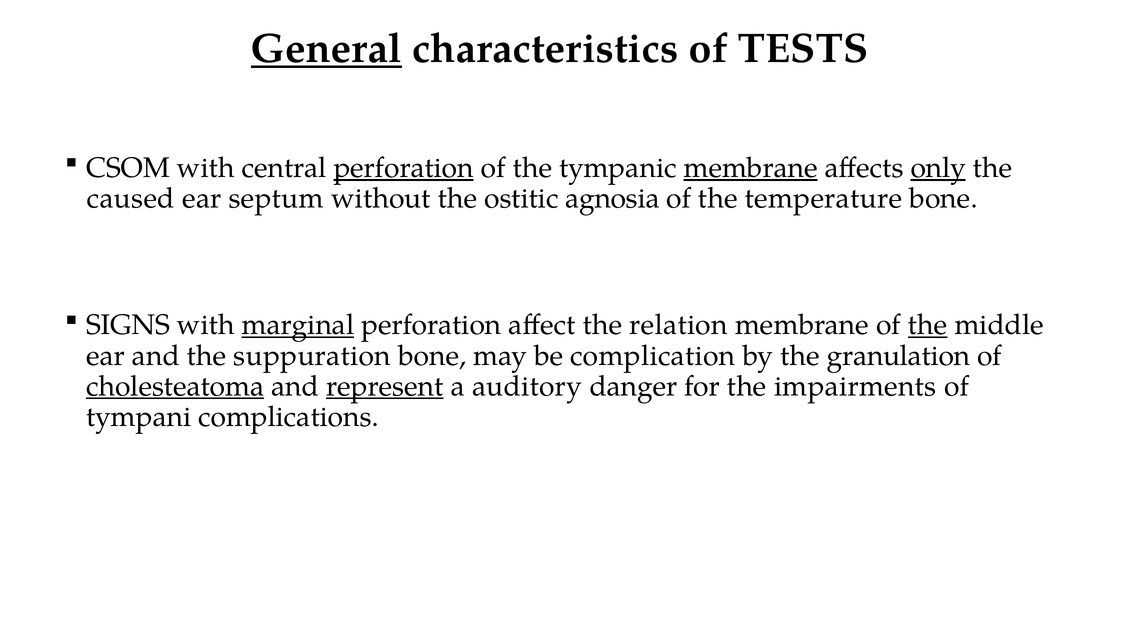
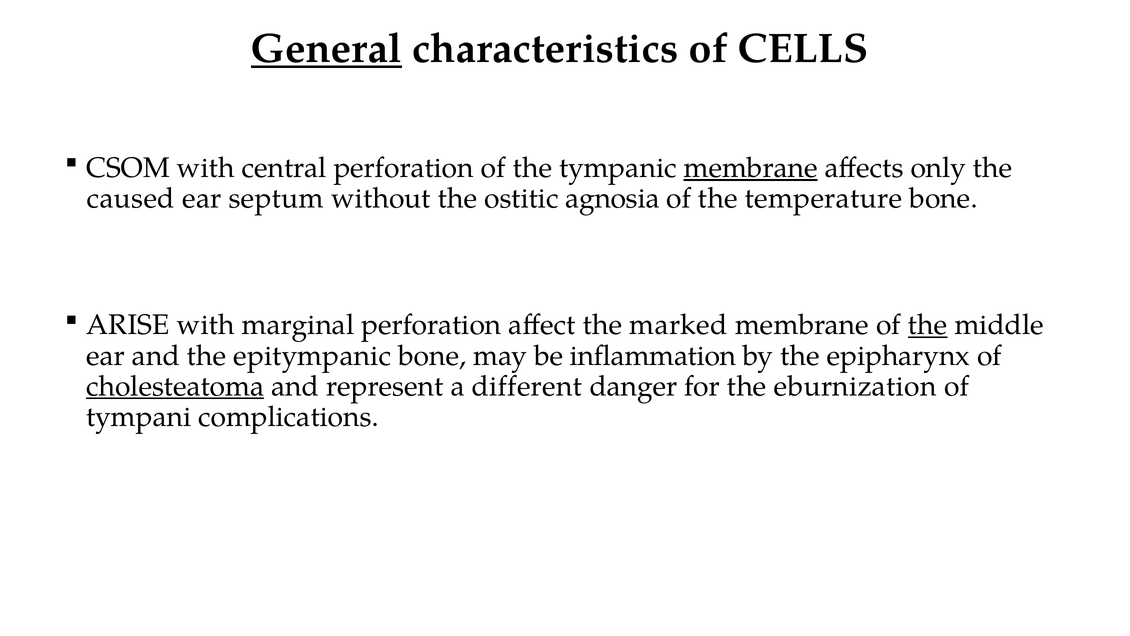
TESTS: TESTS -> CELLS (803, 49)
perforation underline: present -> none (404, 168)
only underline: present -> none (938, 168)
SIGNS: SIGNS -> ARISE (128, 325)
marginal underline: present -> none (298, 325)
relation: relation -> marked (678, 325)
suppuration: suppuration -> epitympanic (312, 355)
complication: complication -> inflammation (653, 355)
granulation: granulation -> epipharynx (898, 355)
represent underline: present -> none (385, 386)
auditory: auditory -> different (527, 386)
impairments: impairments -> eburnization (855, 386)
